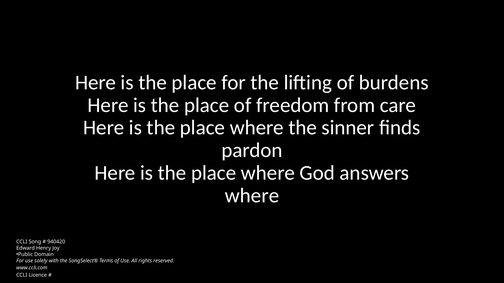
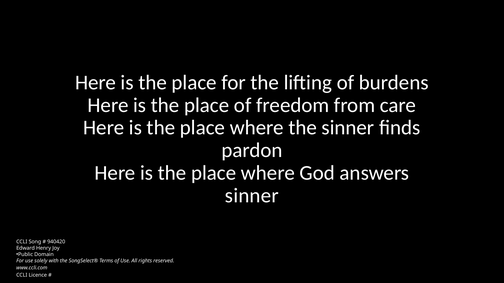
where: where -> sinner (252, 196)
